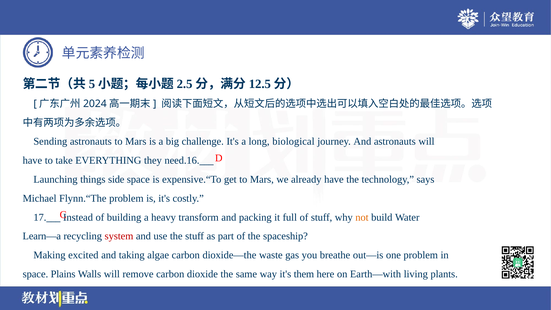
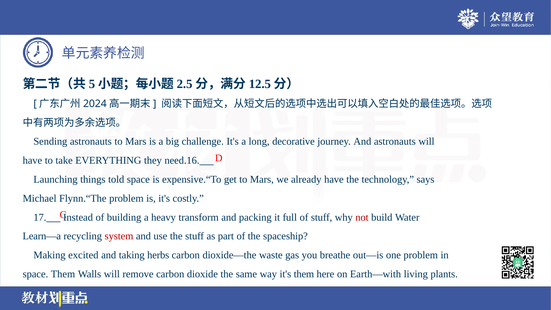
biological: biological -> decorative (294, 142)
side: side -> told (116, 179)
not colour: orange -> red (362, 217)
algae: algae -> herbs (158, 255)
space Plains: Plains -> Them (63, 274)
